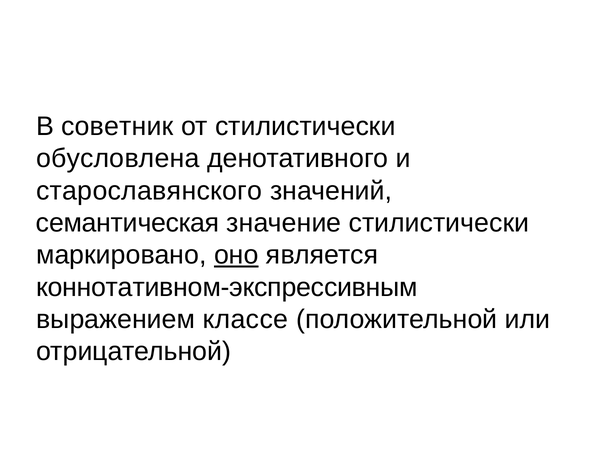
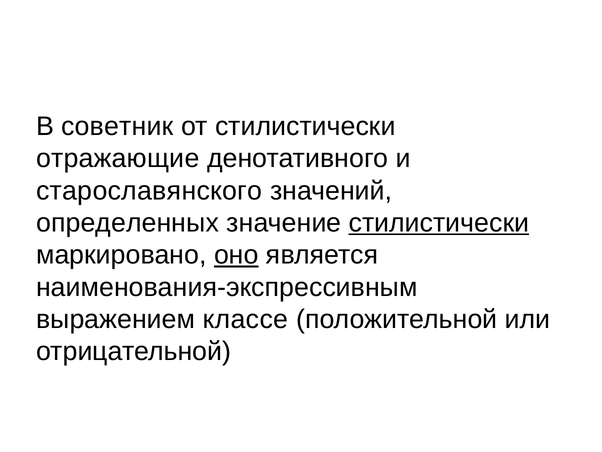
обусловлена: обусловлена -> отражающие (118, 158)
семантическая: семантическая -> определенных (128, 223)
стилистически underline: none -> present (439, 223)
коннотативном-экспрессивным: коннотативном-экспрессивным -> наименования-экспрессивным (227, 287)
